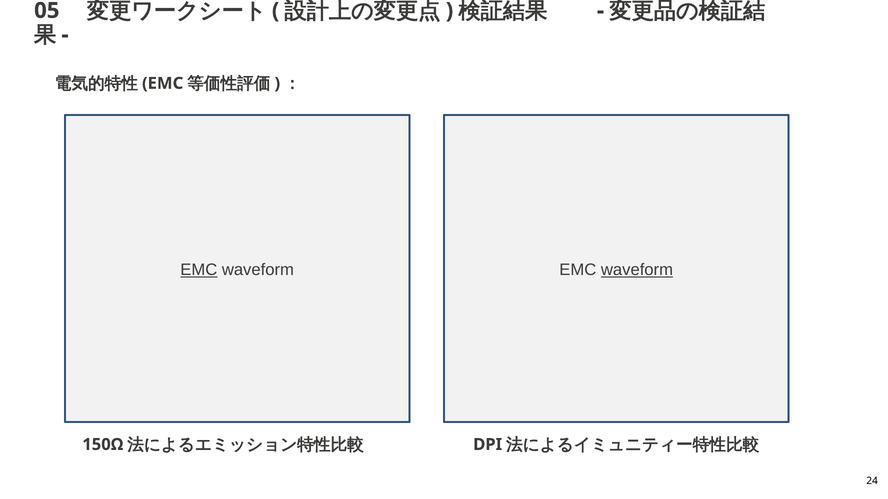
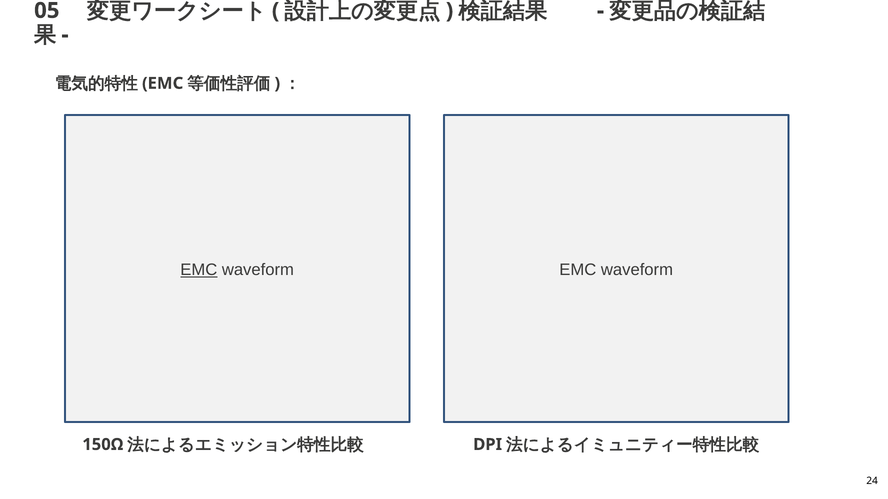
waveform underline: present -> none (637, 270)
